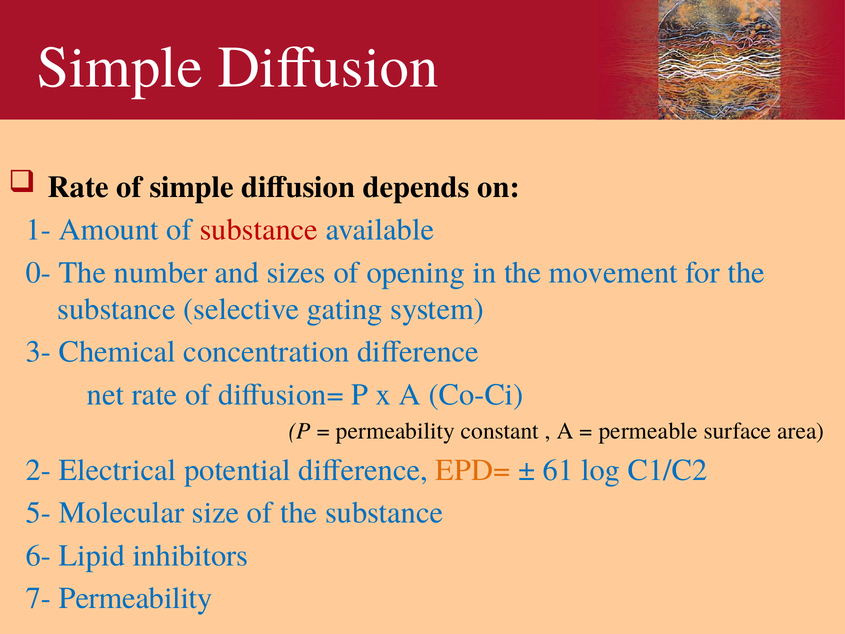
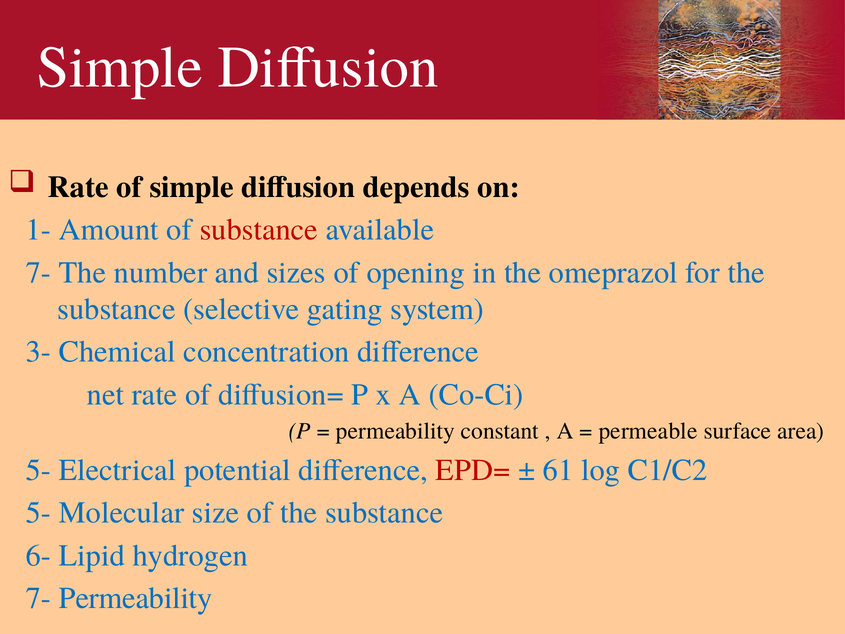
0‐: 0‐ -> 7‐ (38, 272)
movement: movement -> omeprazol (613, 272)
2‐: 2‐ -> 5‐ (38, 470)
EPD= colour: orange -> red (473, 470)
inhibitors: inhibitors -> hydrogen (190, 555)
